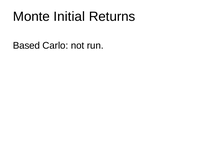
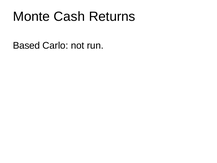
Initial: Initial -> Cash (69, 16)
